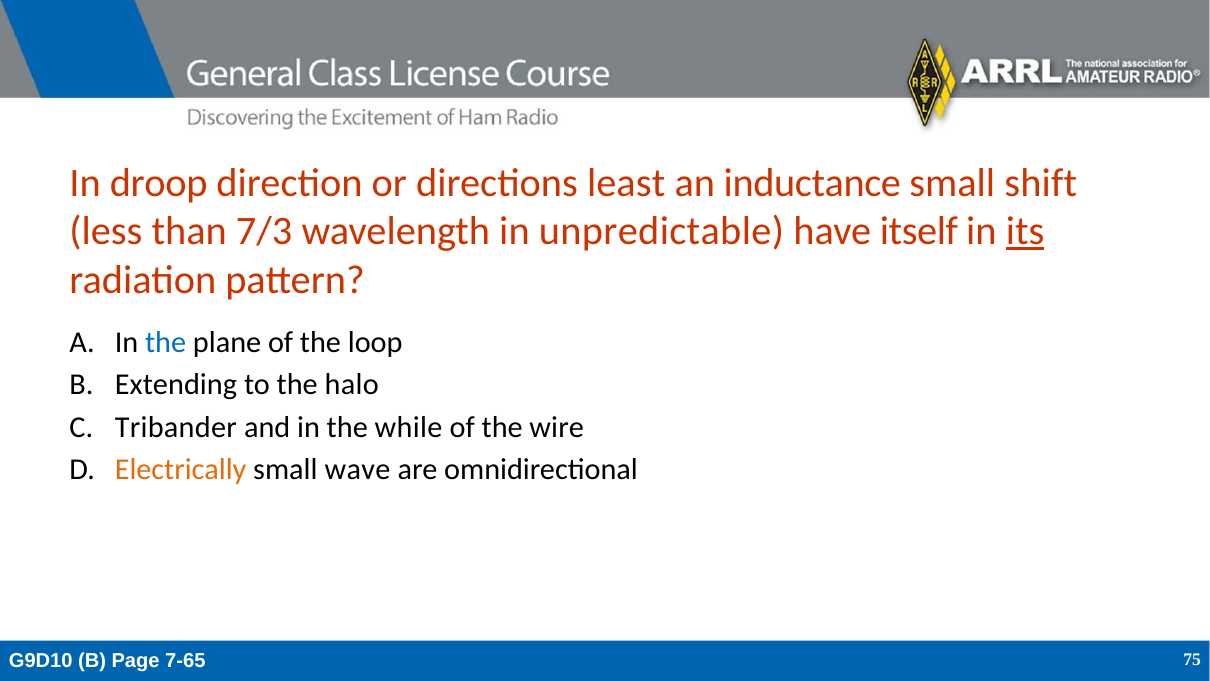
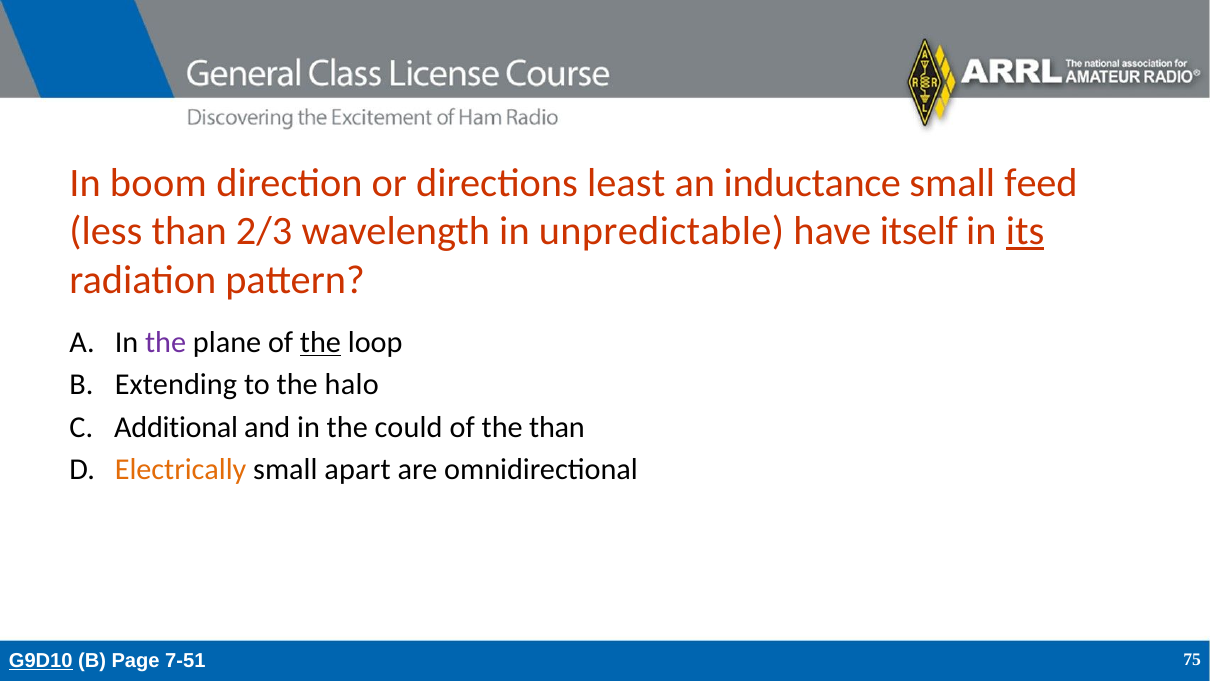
droop: droop -> boom (158, 183)
shift: shift -> feed (1041, 183)
7/3: 7/3 -> 2/3 (264, 231)
the colour: blue -> purple (166, 342)
the underline: none -> present (321, 342)
Tribander: Tribander -> Additional (176, 427)
while: while -> could (409, 427)
the wire: wire -> than (557, 427)
wave: wave -> apart (358, 469)
G9D10 underline: none -> present (41, 661)
7-65: 7-65 -> 7-51 (185, 661)
